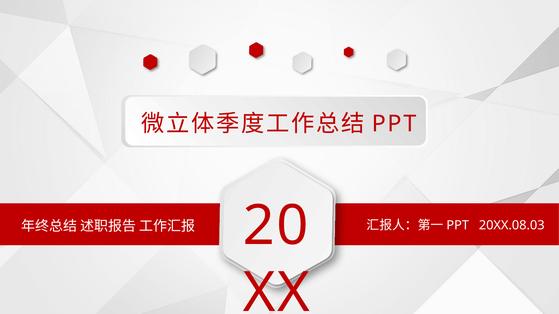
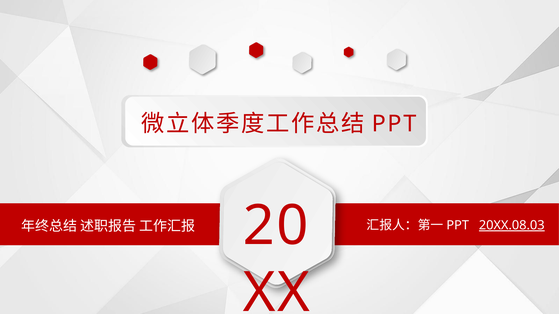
20XX.08.03 underline: none -> present (512, 226)
